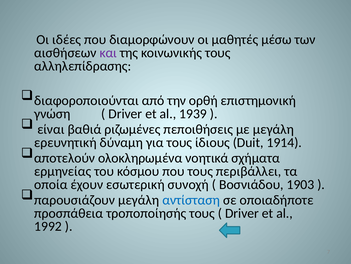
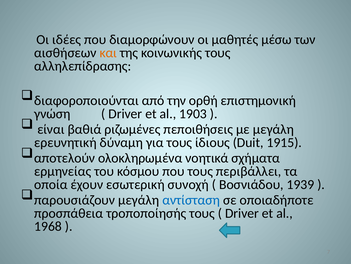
και colour: purple -> orange (108, 53)
1939: 1939 -> 1903 (193, 113)
1914: 1914 -> 1915 (284, 142)
1903: 1903 -> 1939 (300, 184)
1992: 1992 -> 1968 (48, 226)
